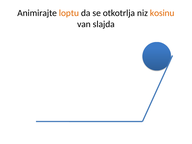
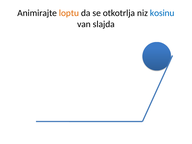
kosinu colour: orange -> blue (162, 13)
